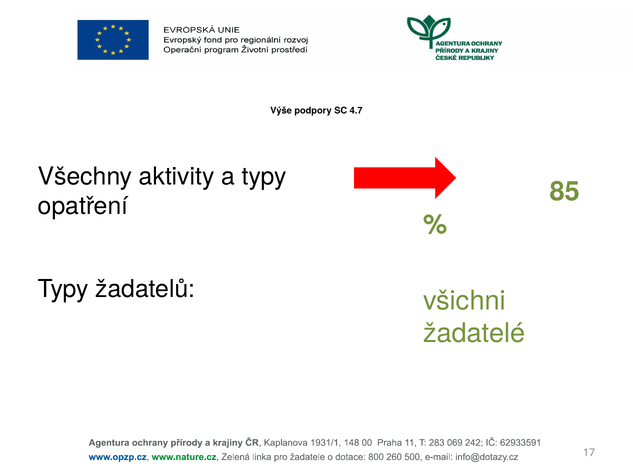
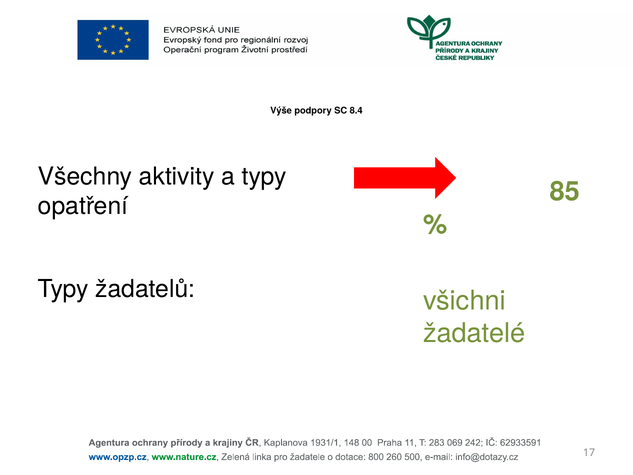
4.7: 4.7 -> 8.4 (356, 110)
